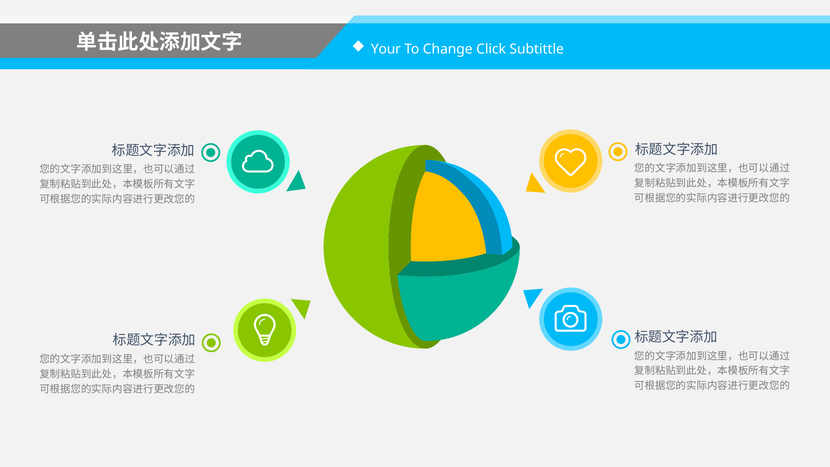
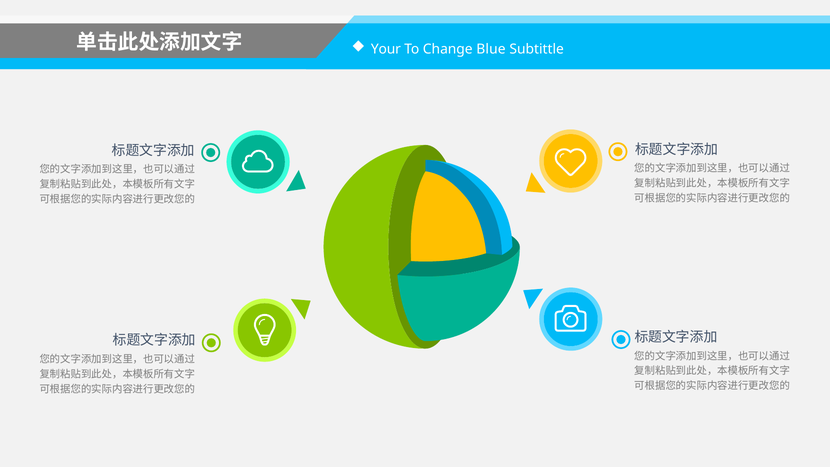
Click: Click -> Blue (491, 49)
